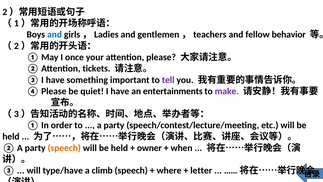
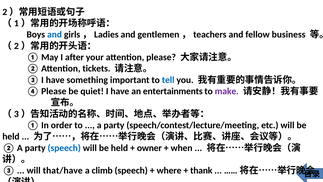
behavior: behavior -> business (289, 35)
once: once -> after (74, 57)
tell colour: purple -> blue (168, 80)
speech colour: orange -> blue (64, 148)
type/have: type/have -> that/have (63, 170)
letter: letter -> thank (201, 170)
